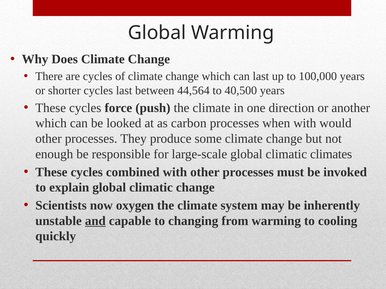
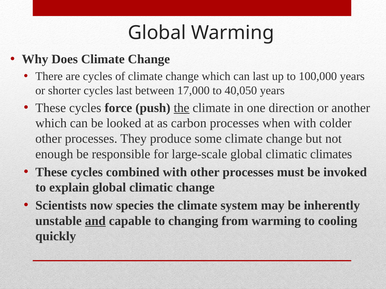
44,564: 44,564 -> 17,000 (193, 91)
40,500: 40,500 -> 40,050 (241, 91)
the underline: none -> present (182, 108)
would: would -> colder (335, 123)
oxygen: oxygen -> species (135, 206)
